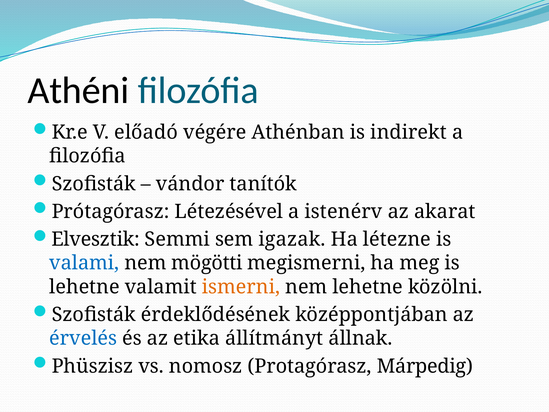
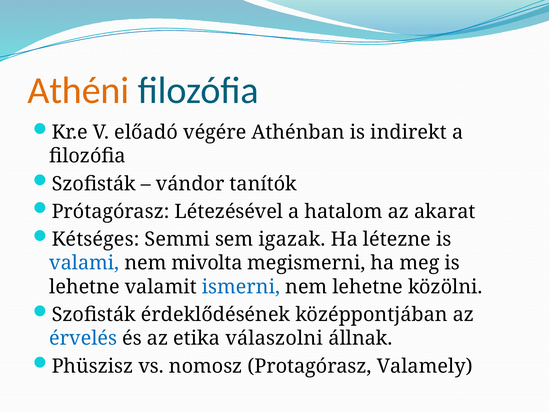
Athéni colour: black -> orange (78, 91)
istenérv: istenérv -> hatalom (343, 211)
Elvesztik: Elvesztik -> Kétséges (96, 239)
mögötti: mögötti -> mivolta (207, 263)
ismerni colour: orange -> blue (241, 287)
állítmányt: állítmányt -> válaszolni (274, 338)
Márpedig: Márpedig -> Valamely (425, 366)
